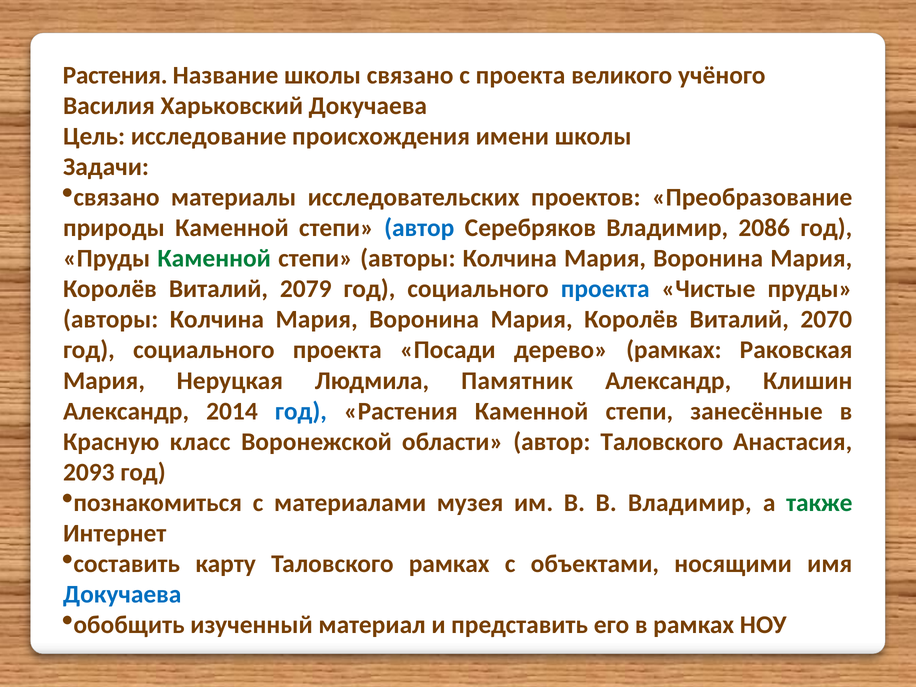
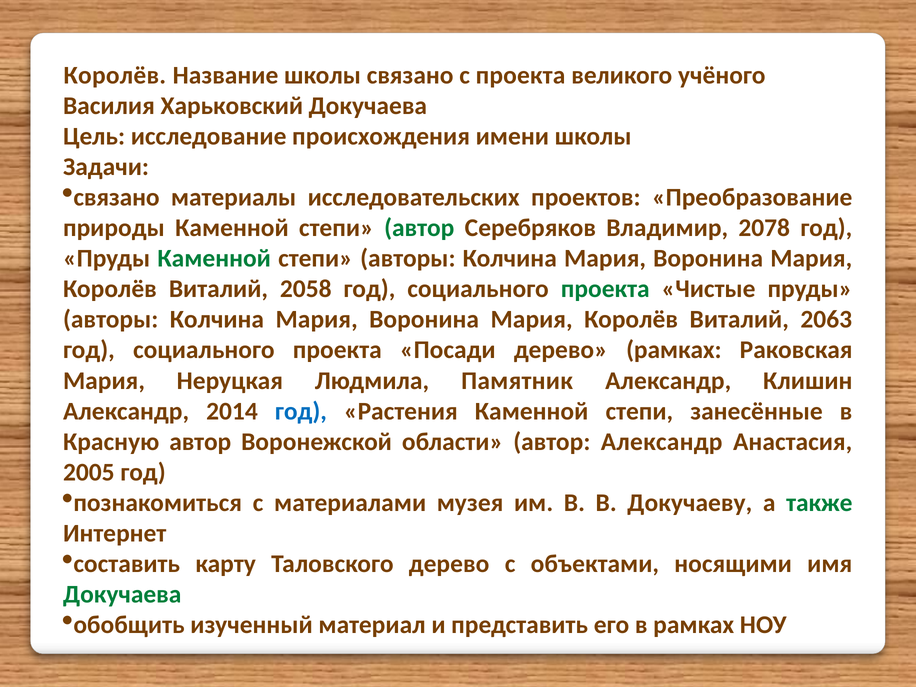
Растения: Растения -> Королёв (115, 75)
автор colour: blue -> green (419, 228)
2086: 2086 -> 2078 (764, 228)
2079: 2079 -> 2058 (306, 289)
проекта colour: blue -> green (605, 289)
2070: 2070 -> 2063 (826, 320)
Красную класс: класс -> автор (200, 442)
автор Таловского: Таловского -> Александр (662, 442)
2093: 2093 -> 2005 (89, 472)
В Владимир: Владимир -> Докучаеву (690, 503)
Таловского рамках: рамках -> дерево (449, 564)
Докучаева colour: blue -> green (122, 594)
